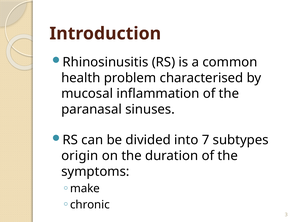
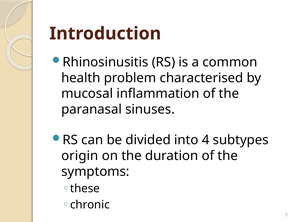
7: 7 -> 4 (206, 140)
make: make -> these (85, 189)
